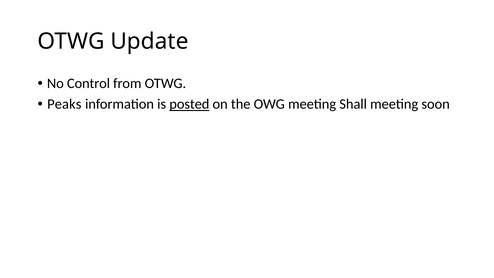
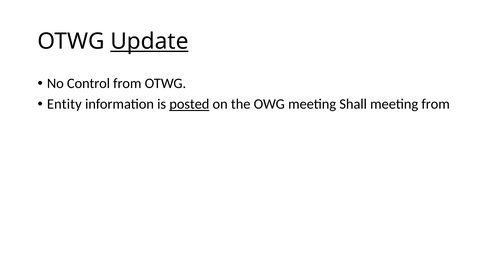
Update underline: none -> present (149, 41)
Peaks: Peaks -> Entity (64, 104)
meeting soon: soon -> from (436, 104)
